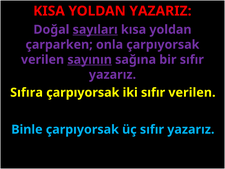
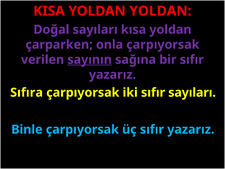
YOLDAN YAZARIZ: YAZARIZ -> YOLDAN (160, 11)
sayıları underline: present -> none (95, 30)
sıfır verilen: verilen -> sayıları (192, 92)
